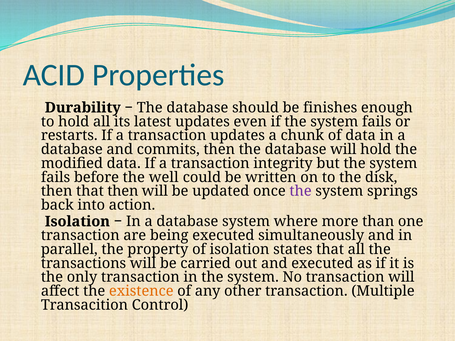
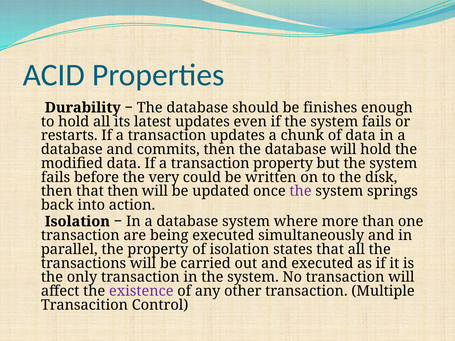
transaction integrity: integrity -> property (283, 163)
well: well -> very (164, 177)
existence colour: orange -> purple (141, 291)
